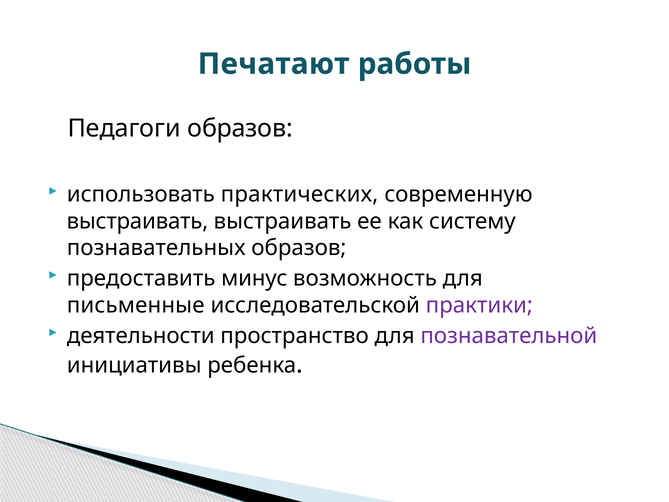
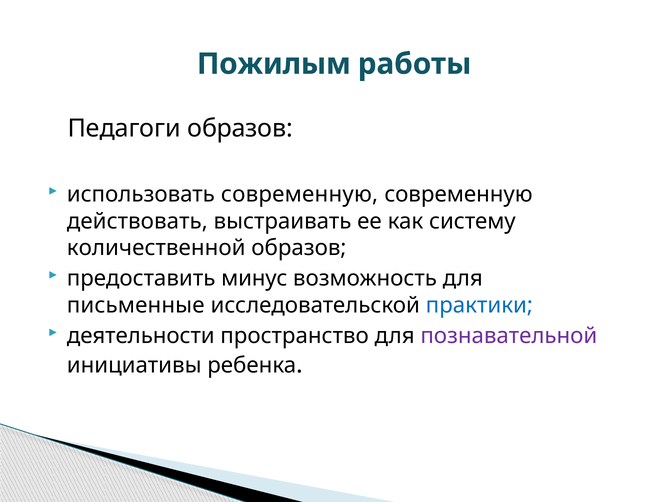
Печатают: Печатают -> Пожилым (274, 64)
использовать практических: практических -> современную (300, 194)
выстраивать: выстраивать -> действовать (137, 221)
познавательных: познавательных -> количественной (156, 248)
практики colour: purple -> blue (479, 305)
